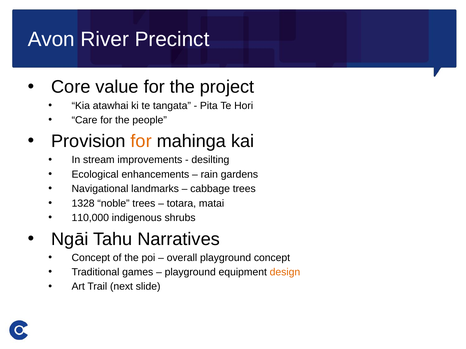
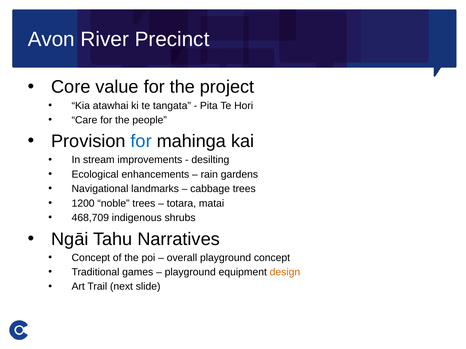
for colour: orange -> blue (141, 142)
1328: 1328 -> 1200 (83, 204)
110,000: 110,000 -> 468,709 (90, 218)
